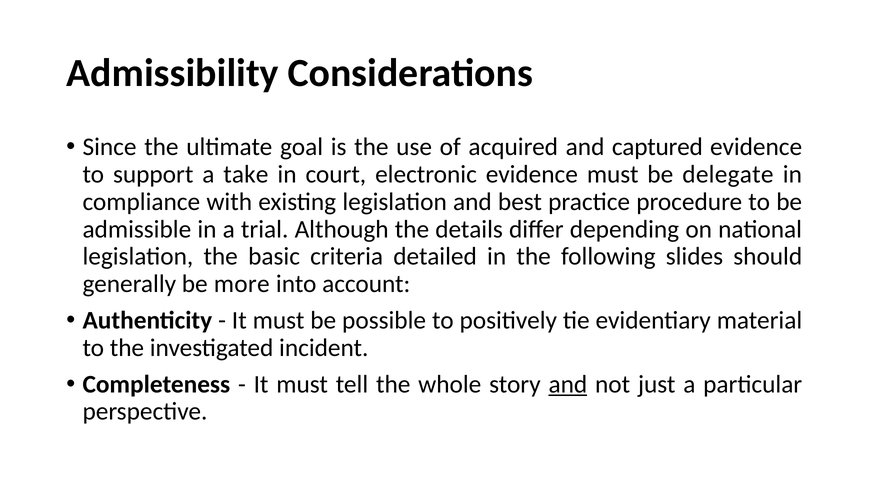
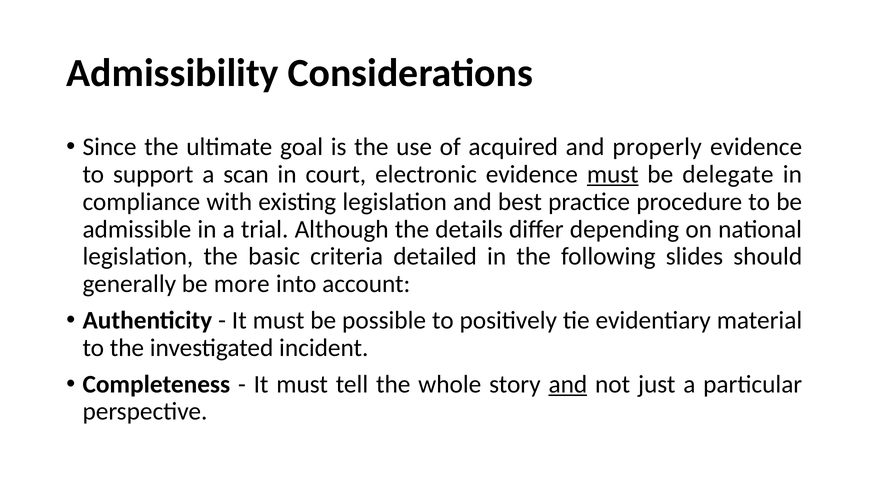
captured: captured -> properly (657, 147)
take: take -> scan (246, 174)
must underline: none -> present (613, 174)
